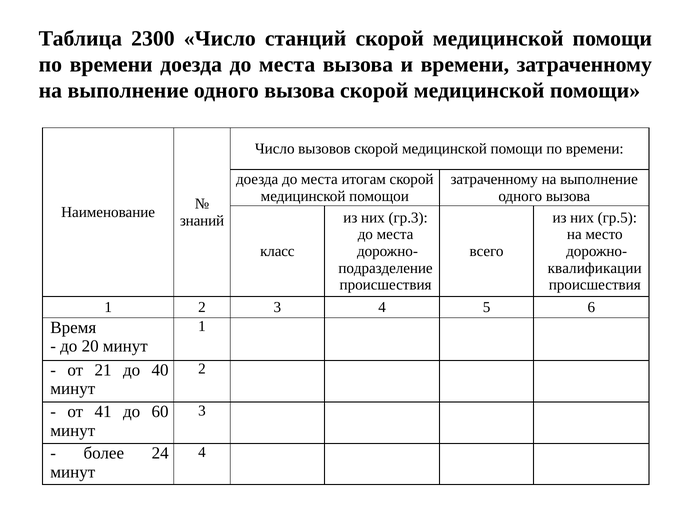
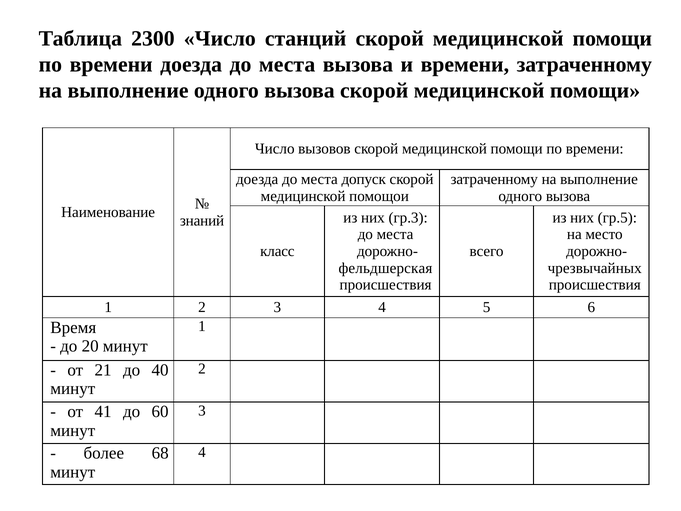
итогам: итогам -> допуск (364, 179)
подразделение: подразделение -> фельдшерская (385, 268)
квалификации: квалификации -> чрезвычайных (595, 268)
24: 24 -> 68 (160, 453)
